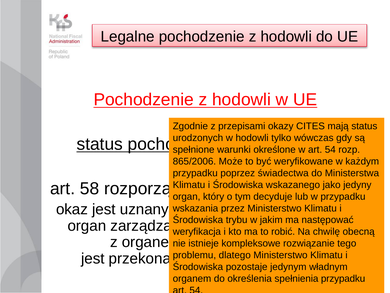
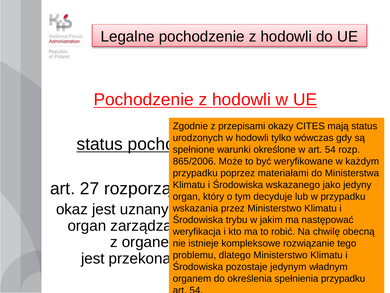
świadectwa: świadectwa -> materiałami (283, 173)
58: 58 -> 27 (90, 188)
